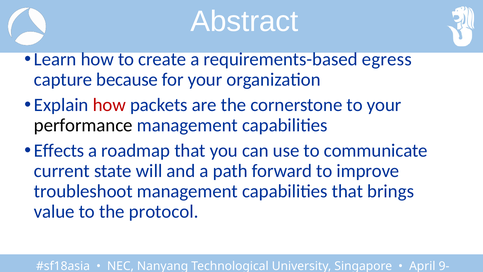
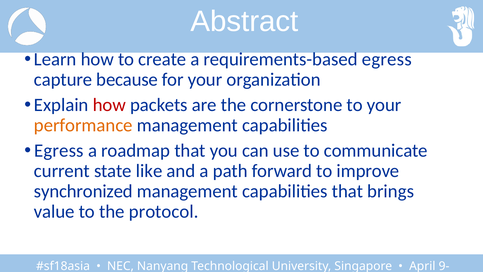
performance colour: black -> orange (83, 125)
Effects: Effects -> Egress (59, 151)
will: will -> like (149, 171)
troubleshoot: troubleshoot -> synchronized (83, 191)
